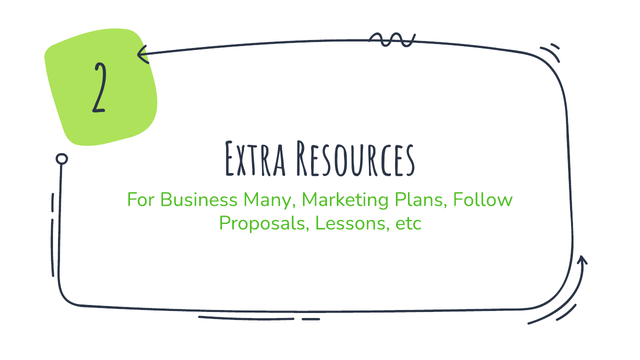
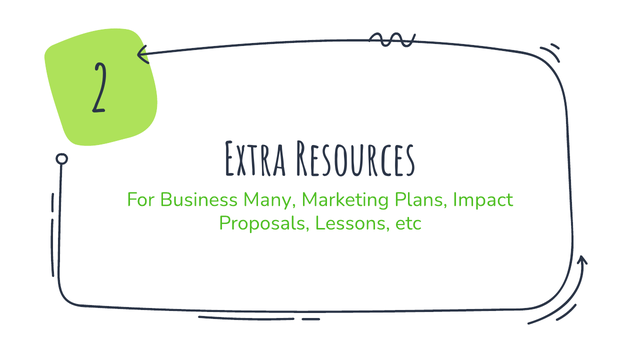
Follow: Follow -> Impact (483, 200)
